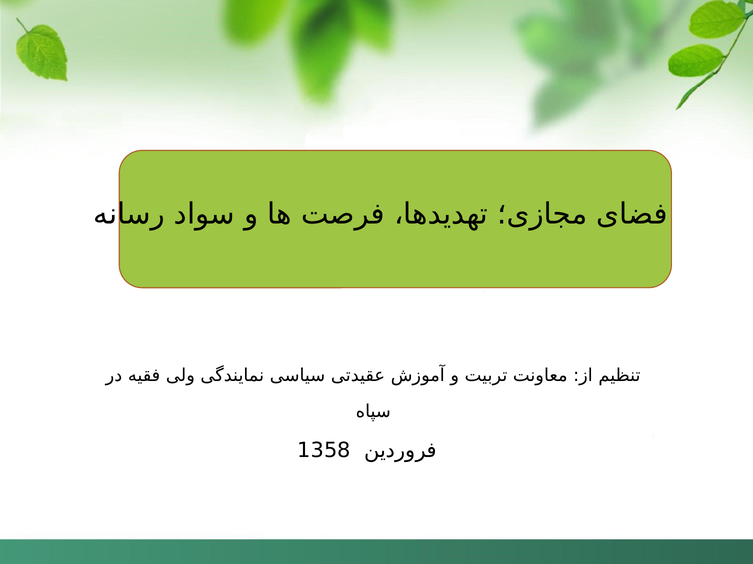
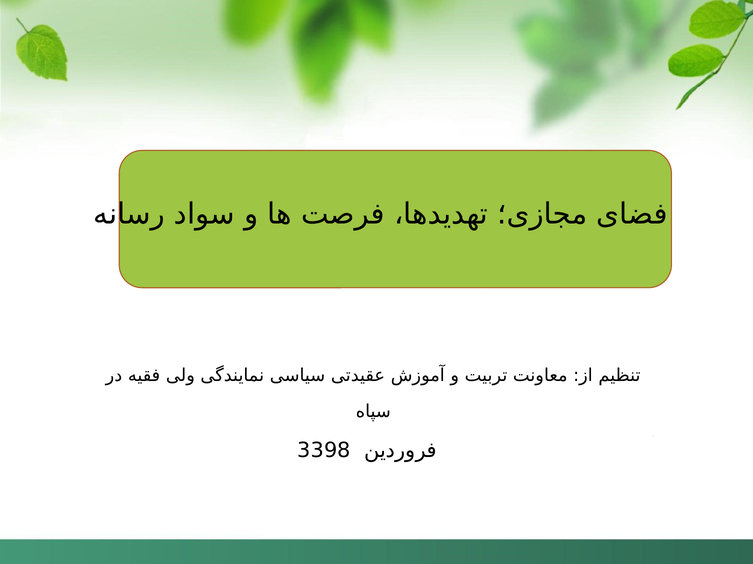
1358: 1358 -> 3398 (324, 451)
